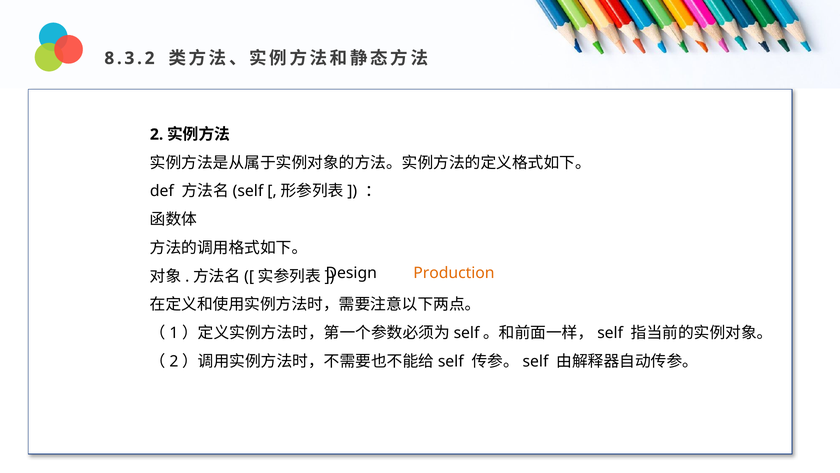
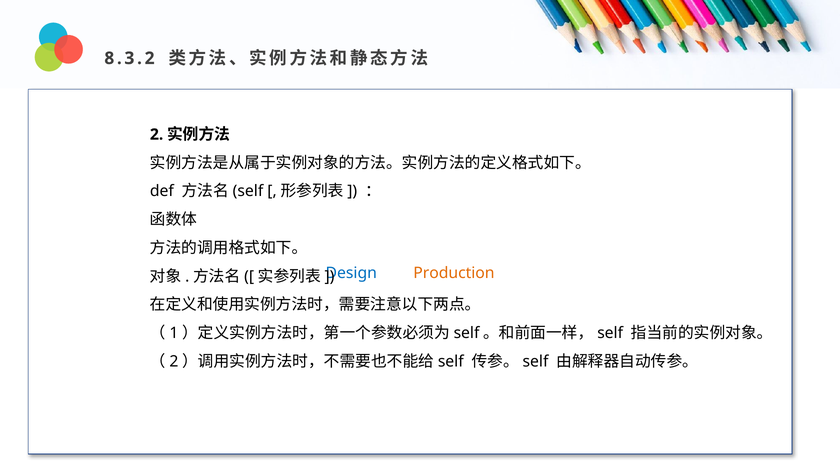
Design colour: black -> blue (351, 273)
